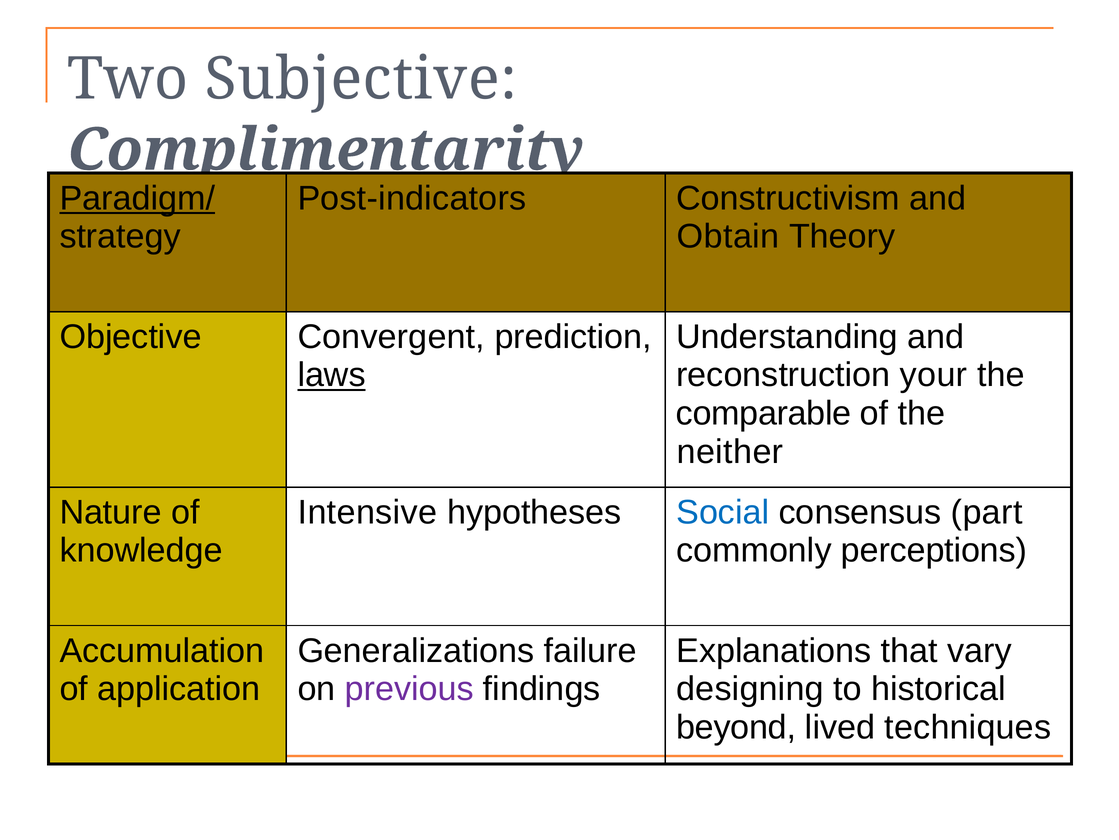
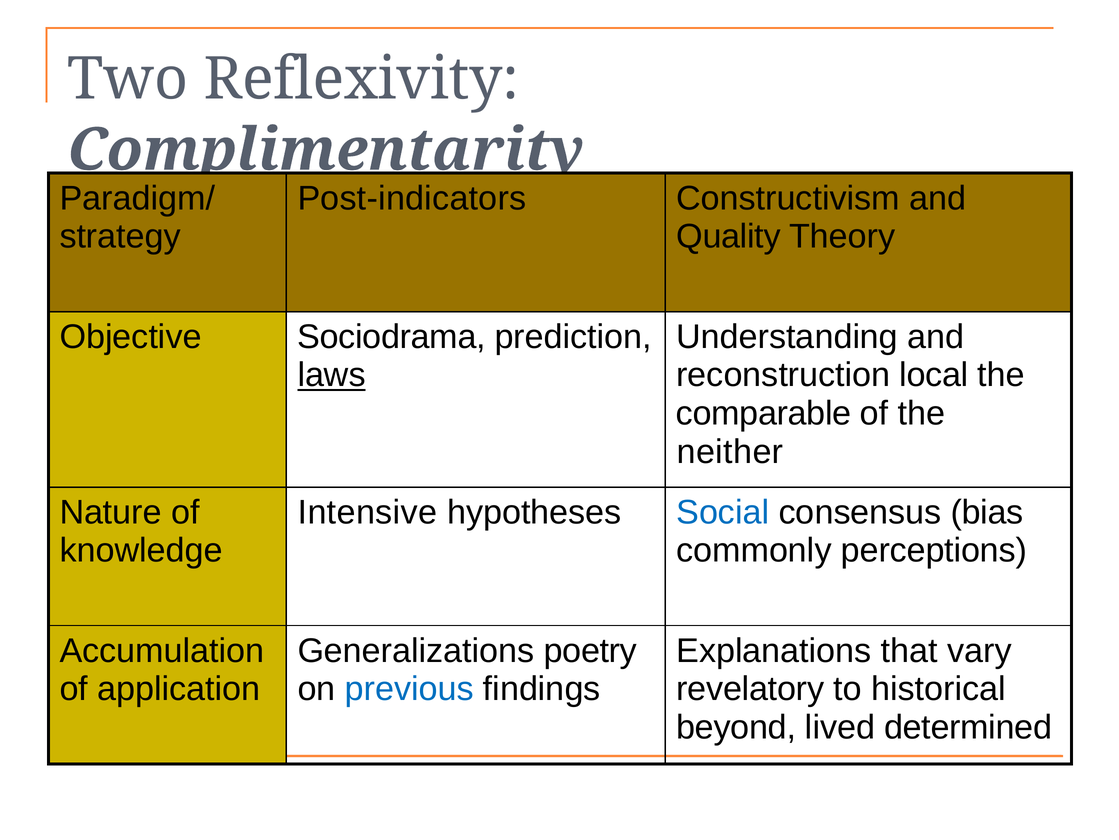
Subjective: Subjective -> Reflexivity (361, 79)
Paradigm/ underline: present -> none (137, 198)
Obtain: Obtain -> Quality (728, 236)
Convergent: Convergent -> Sociodrama (391, 337)
your: your -> local (934, 375)
part: part -> bias (987, 512)
failure: failure -> poetry (590, 650)
previous colour: purple -> blue (409, 688)
designing: designing -> revelatory (750, 688)
techniques: techniques -> determined (968, 727)
